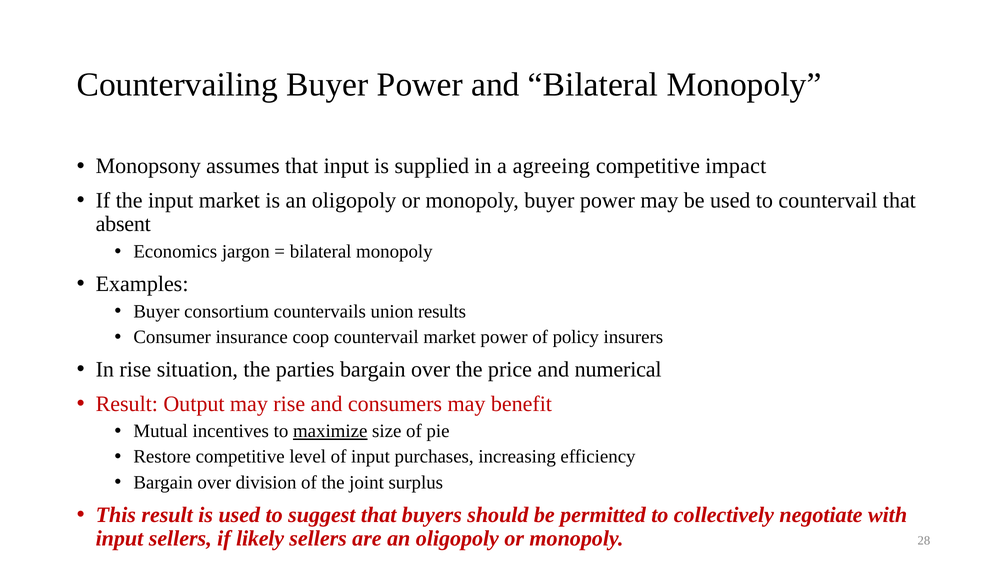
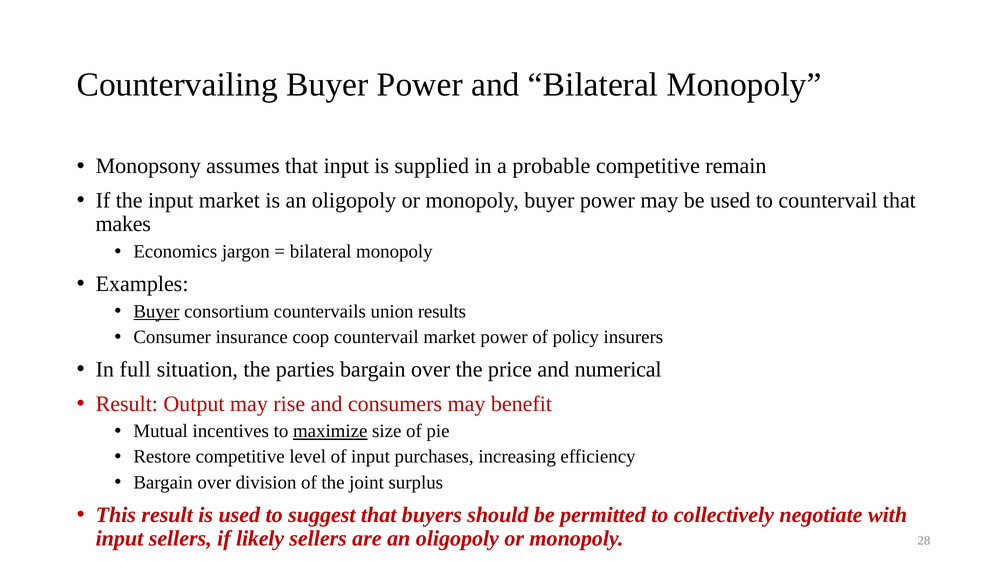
agreeing: agreeing -> probable (551, 166)
impact: impact -> remain (736, 166)
absent: absent -> makes (123, 224)
Buyer underline: none -> present (156, 312)
In rise: rise -> full (135, 370)
